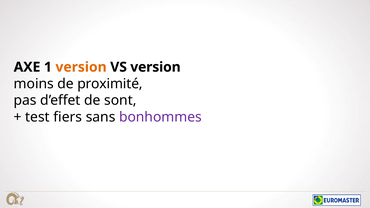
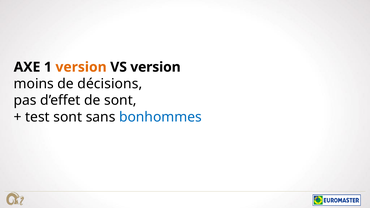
proximité: proximité -> décisions (110, 84)
test fiers: fiers -> sont (68, 117)
bonhommes colour: purple -> blue (160, 117)
